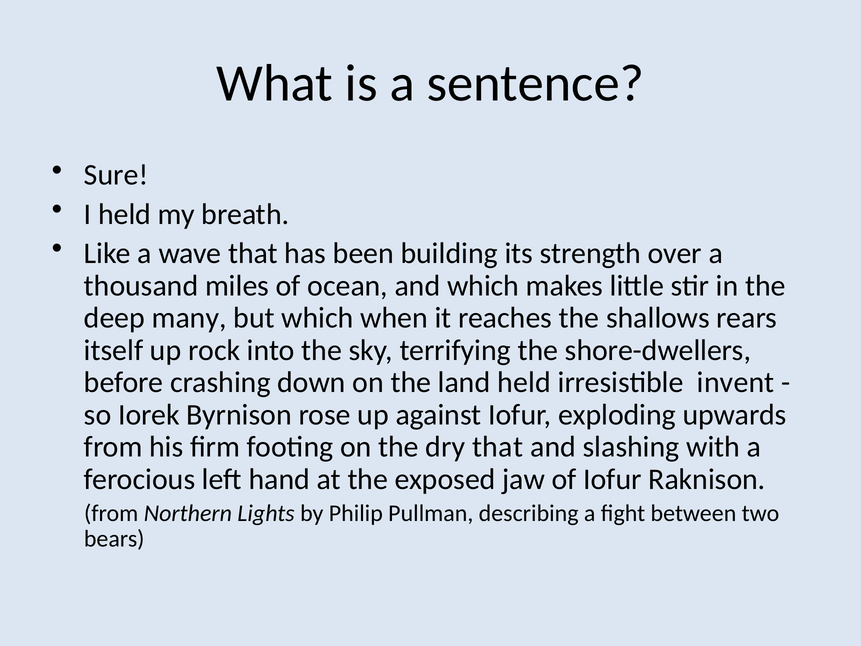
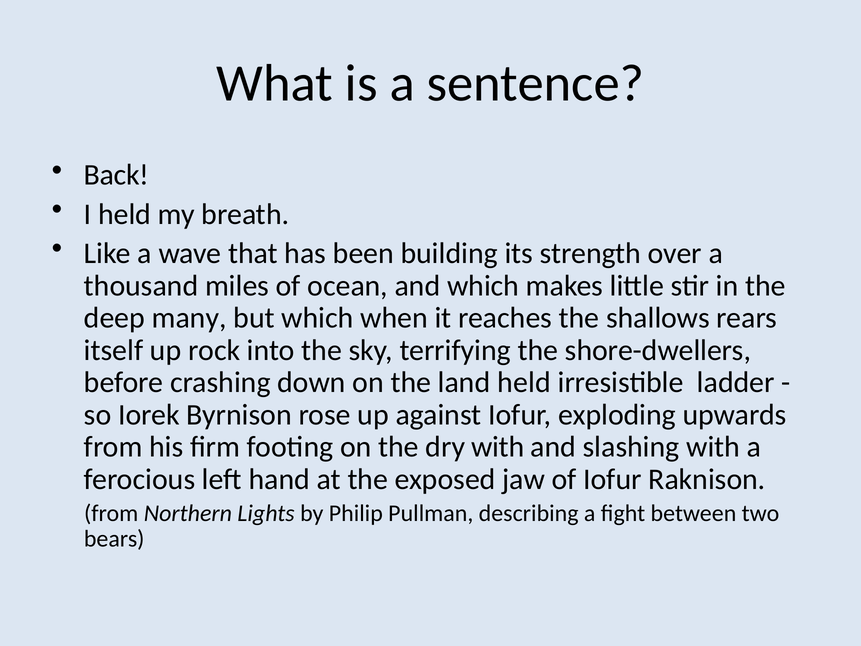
Sure: Sure -> Back (116, 175)
invent: invent -> ladder (736, 382)
dry that: that -> with (498, 447)
